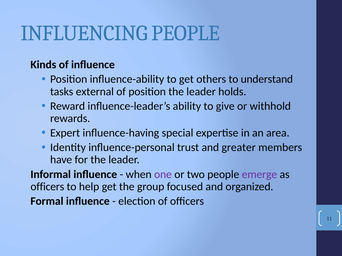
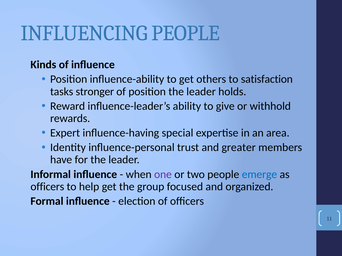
understand: understand -> satisfaction (267, 79)
external: external -> stronger (95, 92)
emerge colour: purple -> blue (259, 175)
